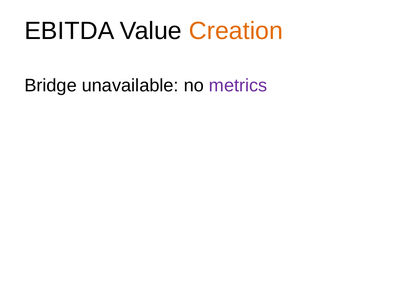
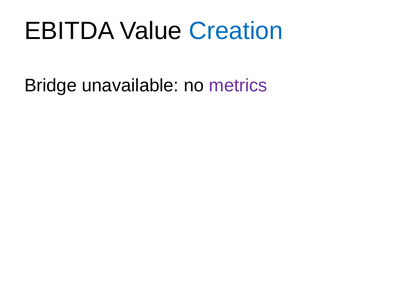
Creation colour: orange -> blue (236, 31)
